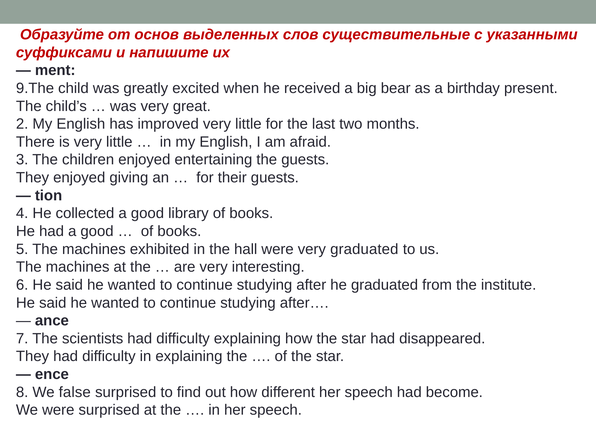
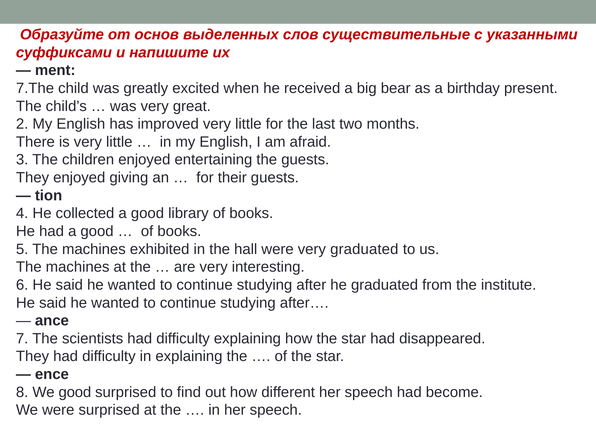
9.The: 9.The -> 7.The (35, 88)
We false: false -> good (75, 392)
